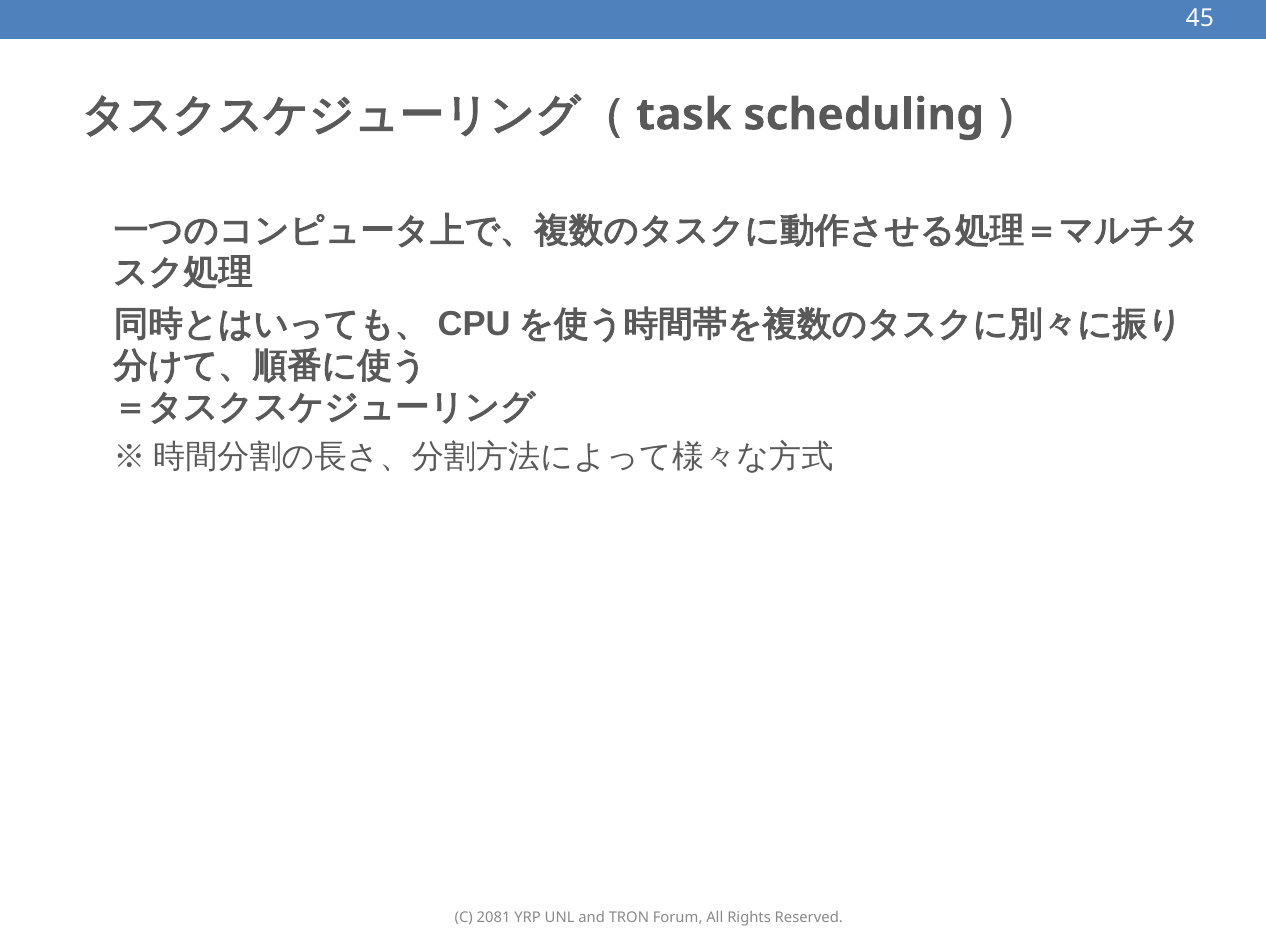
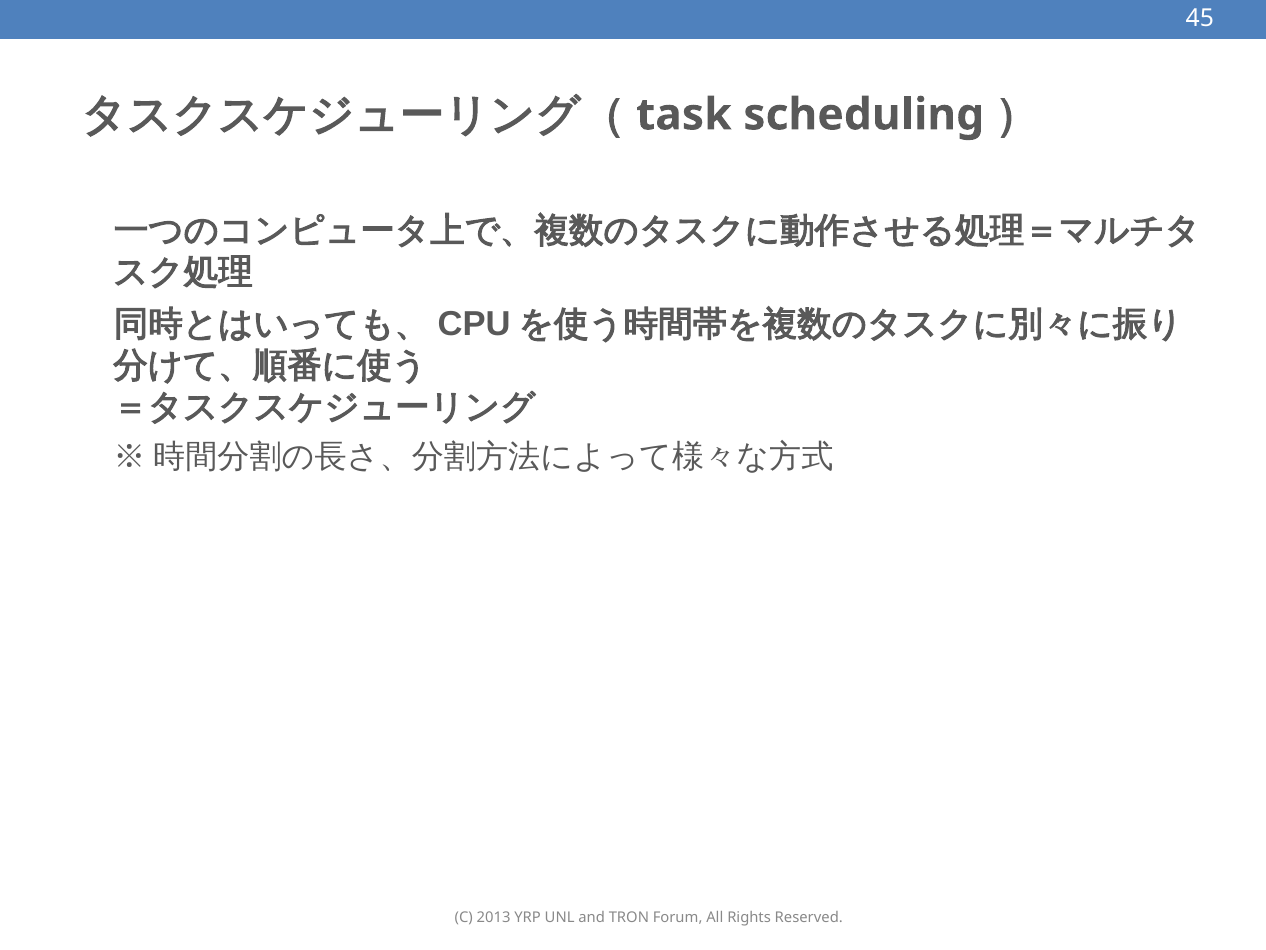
2081: 2081 -> 2013 (494, 918)
